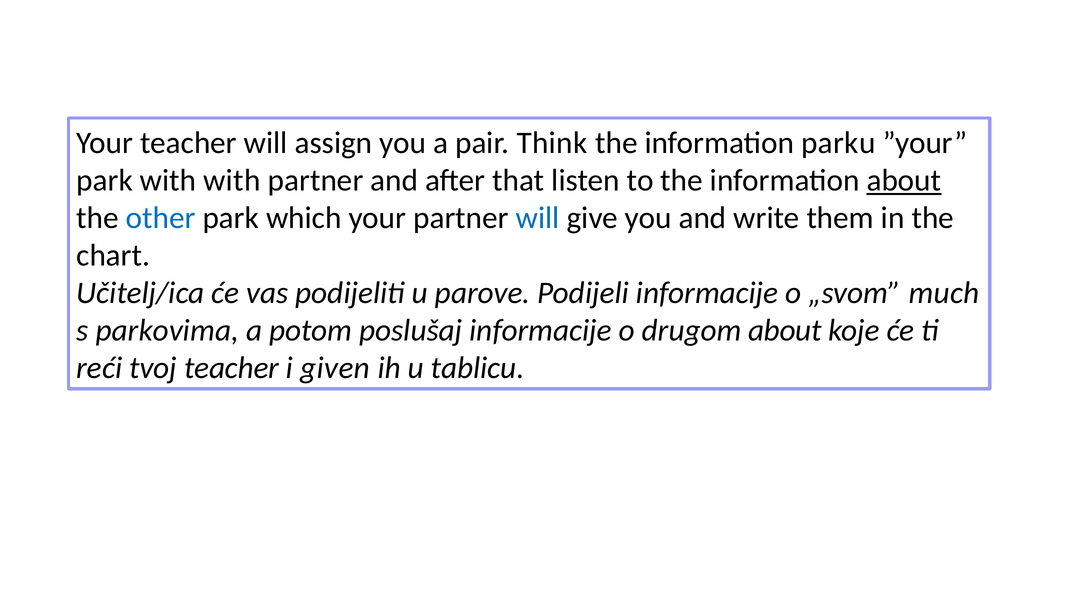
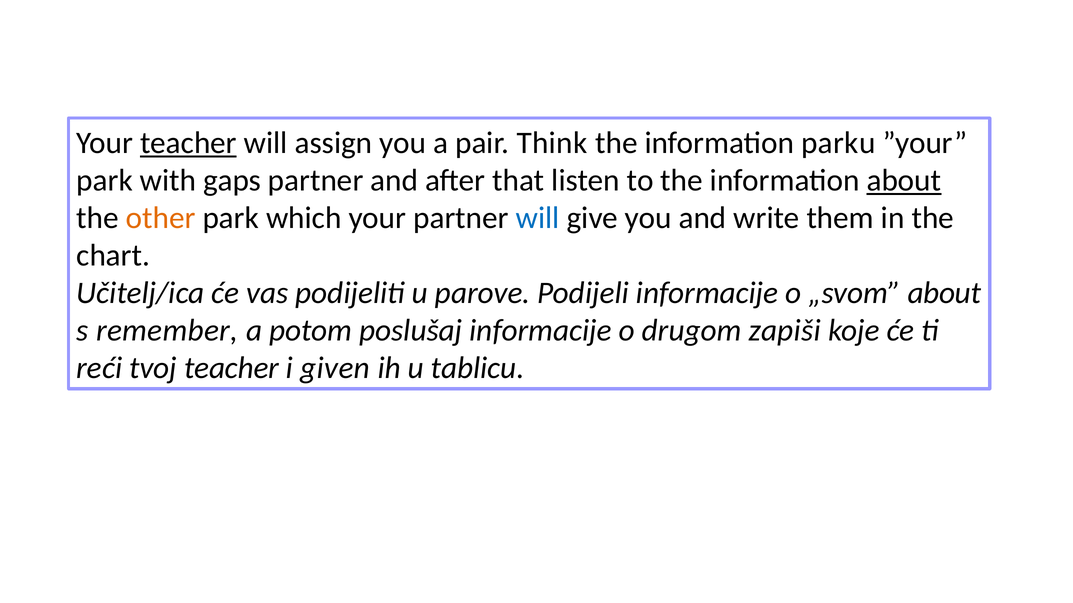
teacher underline: none -> present (188, 143)
with with: with -> gaps (232, 181)
other colour: blue -> orange (161, 218)
„svom much: much -> about (944, 293)
parkovima: parkovima -> remember (167, 331)
drugom about: about -> zapiši (785, 331)
